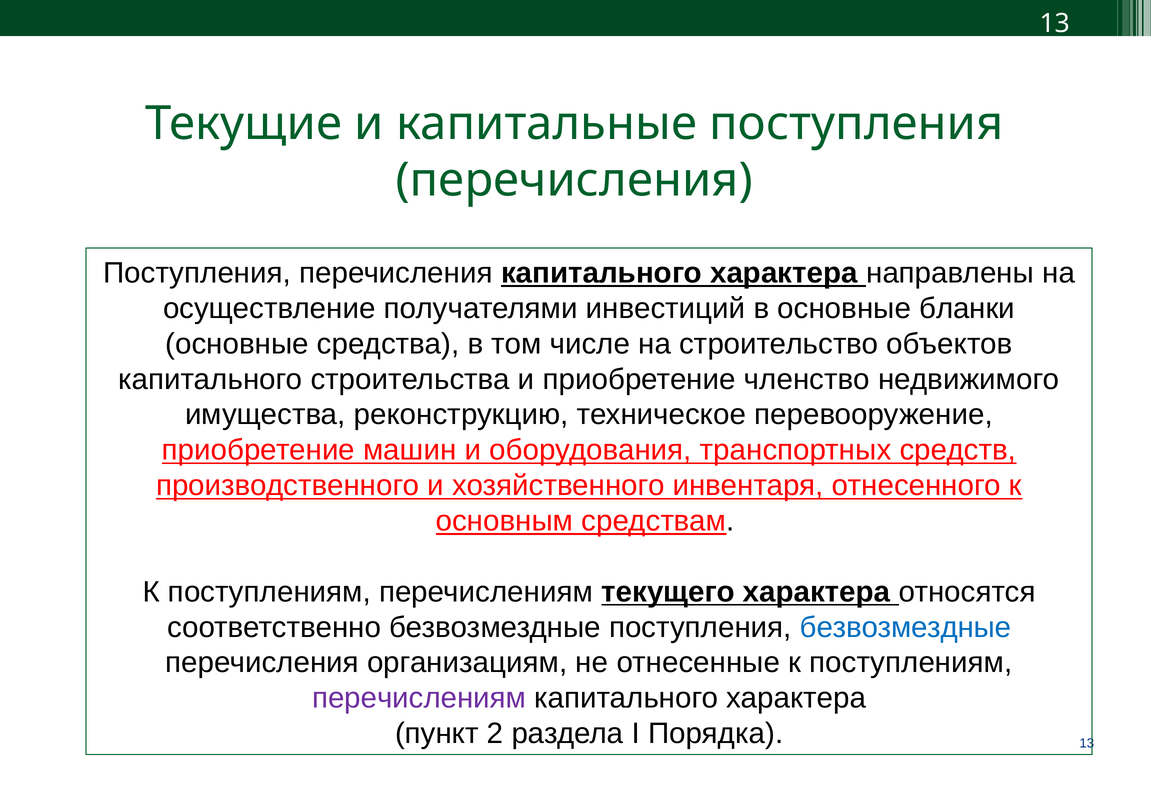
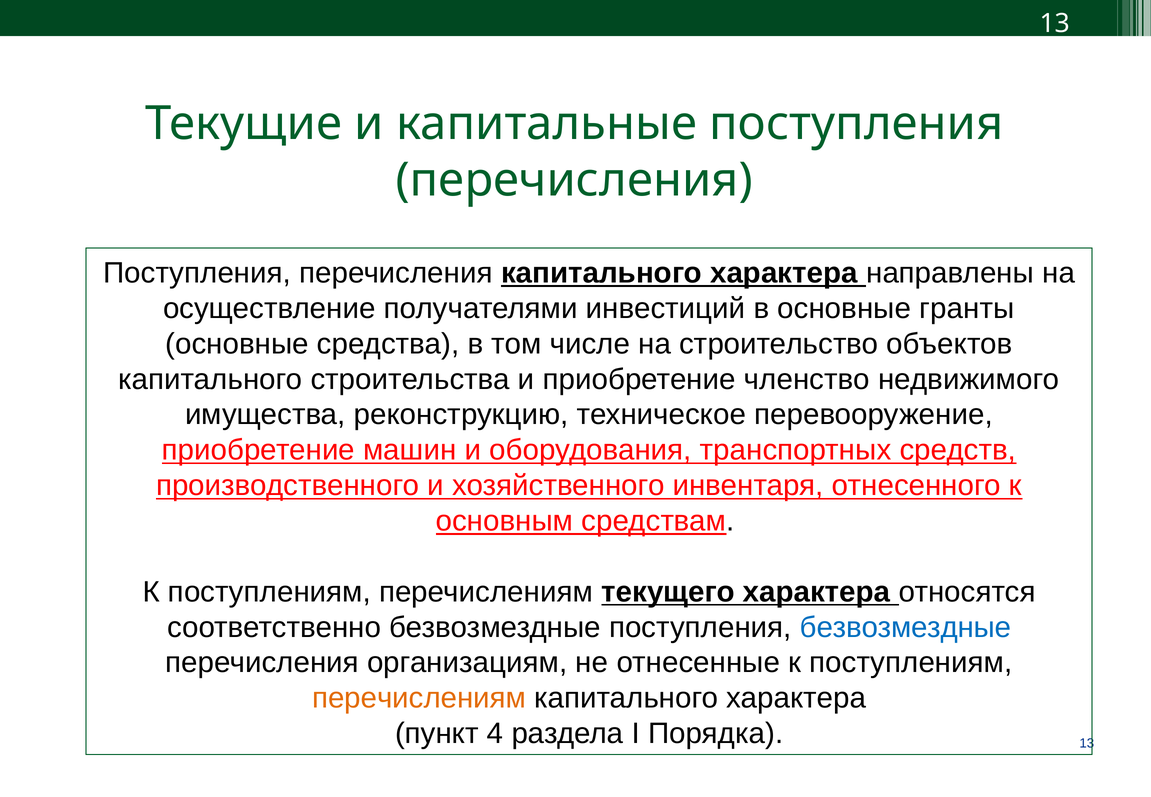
бланки: бланки -> гранты (967, 308)
перечислениям colour: purple -> orange (419, 698)
2: 2 -> 4 (495, 733)
